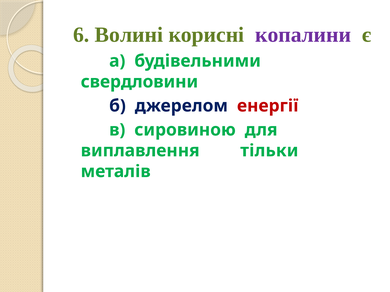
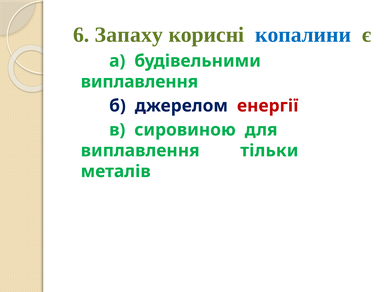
Волині: Волині -> Запаху (129, 35)
копалини colour: purple -> blue (303, 35)
свердловини: свердловини -> виплавлення (139, 82)
